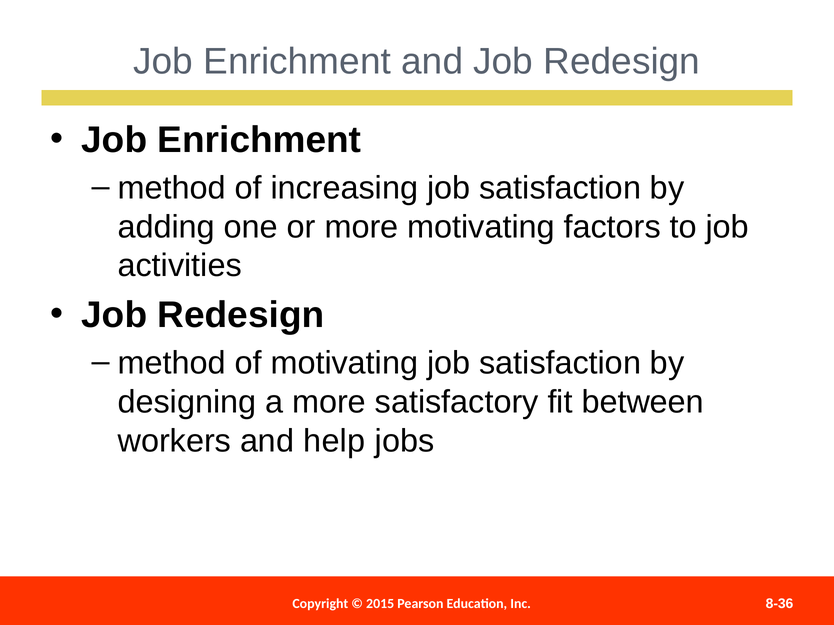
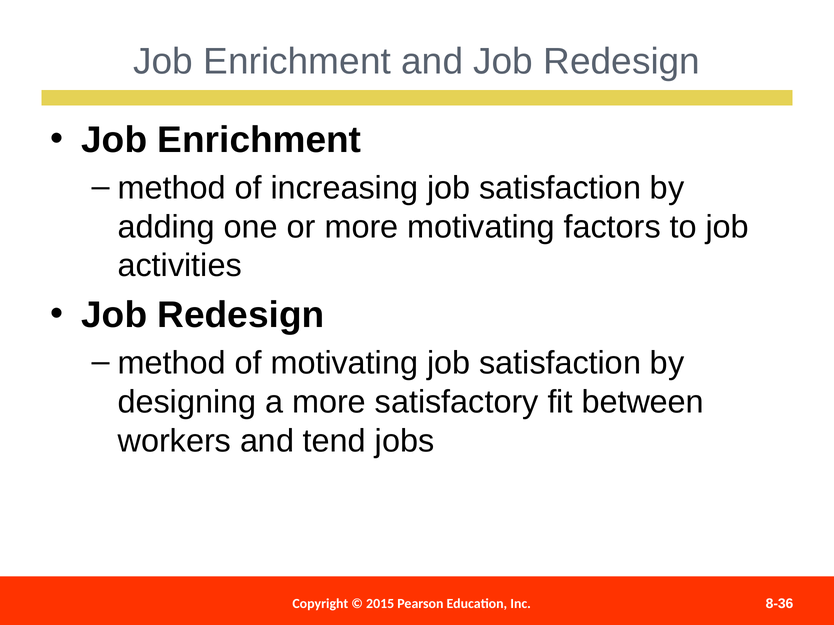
help: help -> tend (334, 441)
